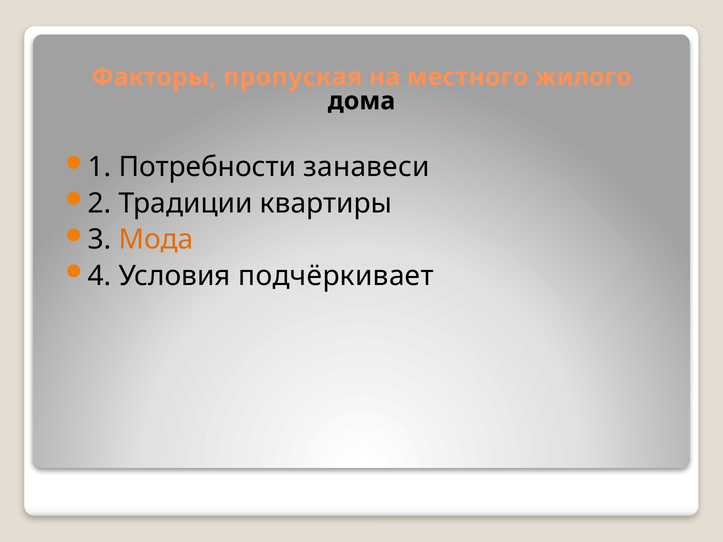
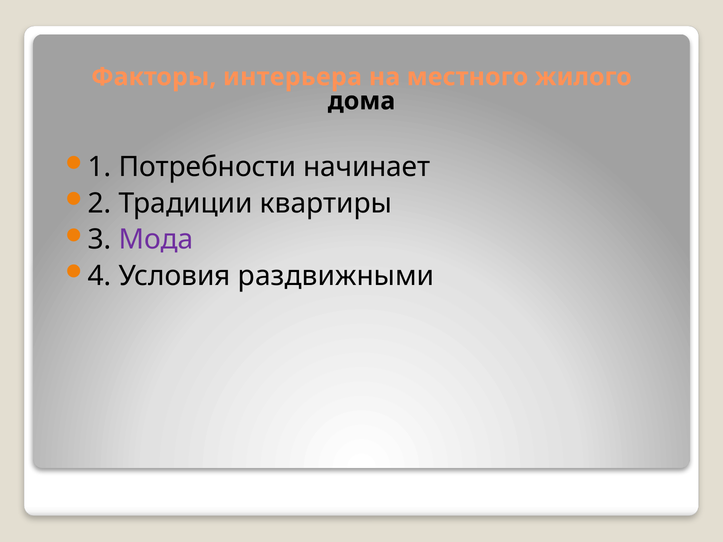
пропуская: пропуская -> интерьера (292, 77)
занавеси: занавеси -> начинает (367, 167)
Мода colour: orange -> purple (156, 240)
подчёркивает: подчёркивает -> раздвижными (336, 276)
